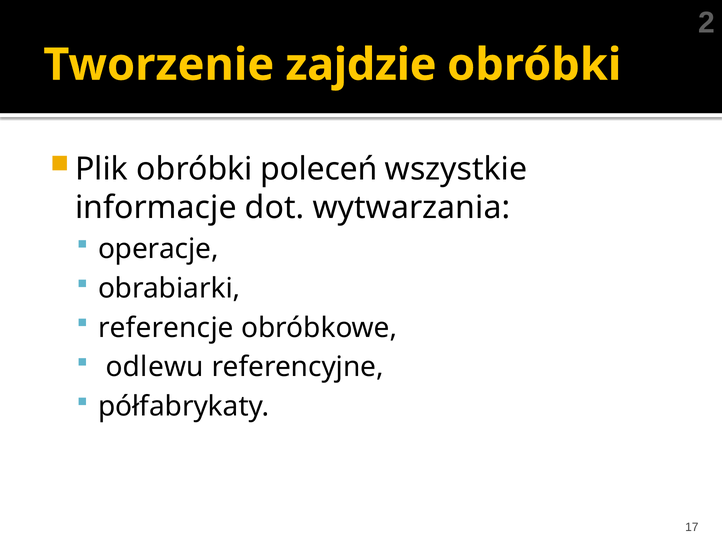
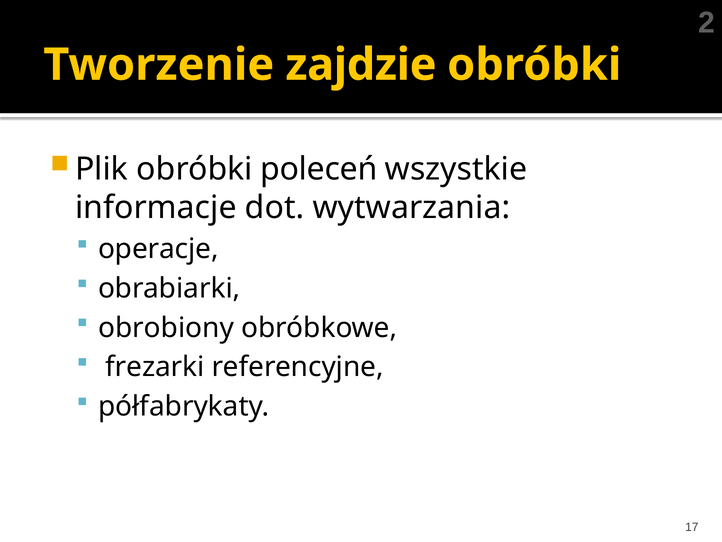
referencje: referencje -> obrobiony (166, 328)
odlewu: odlewu -> frezarki (155, 367)
